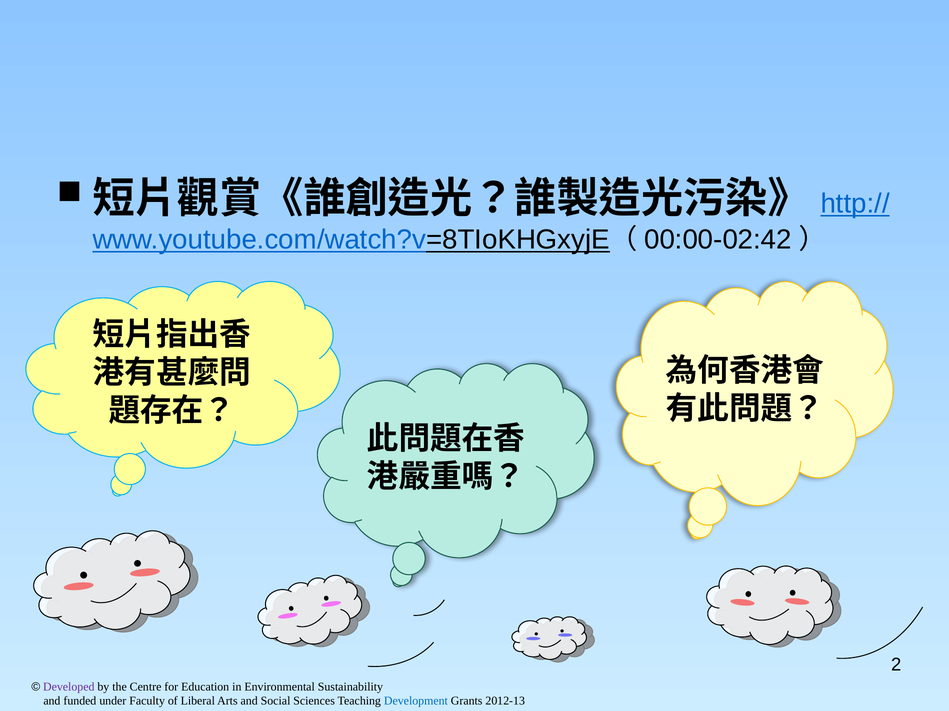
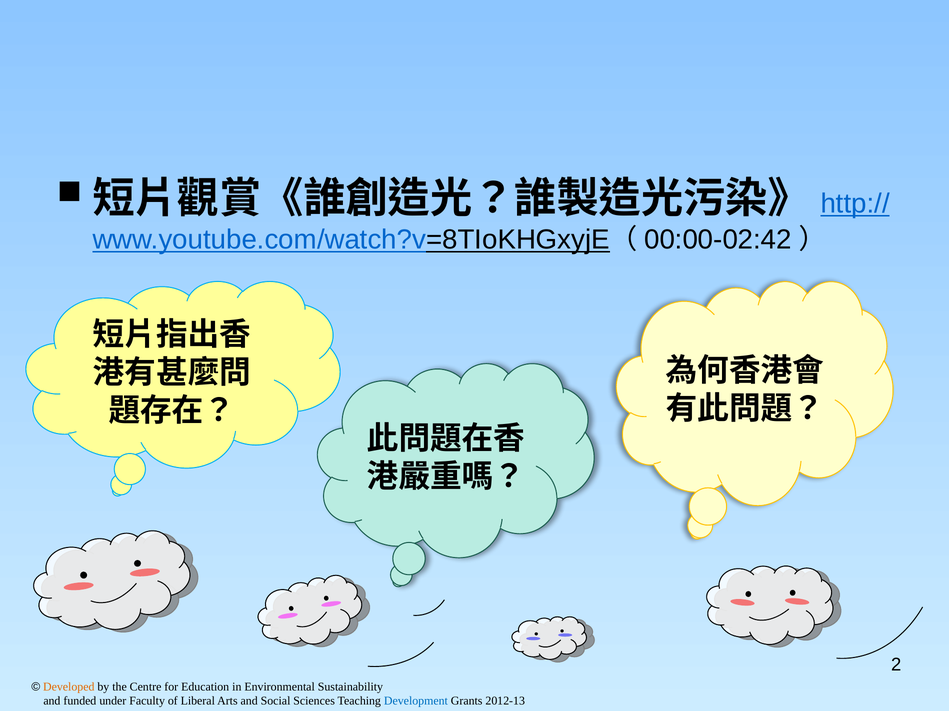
Developed colour: purple -> orange (69, 687)
